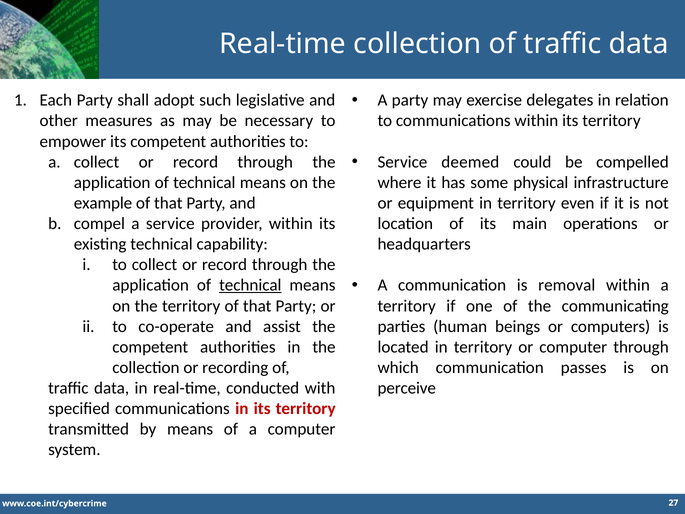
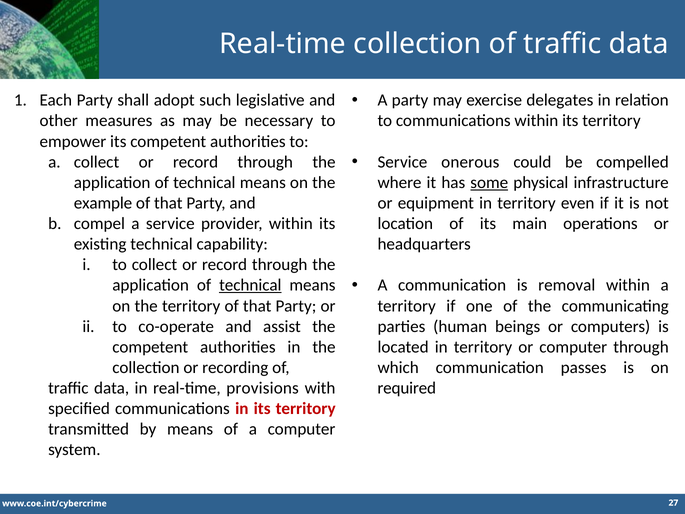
deemed: deemed -> onerous (470, 162)
some underline: none -> present (489, 182)
conducted: conducted -> provisions (263, 388)
perceive: perceive -> required (407, 388)
